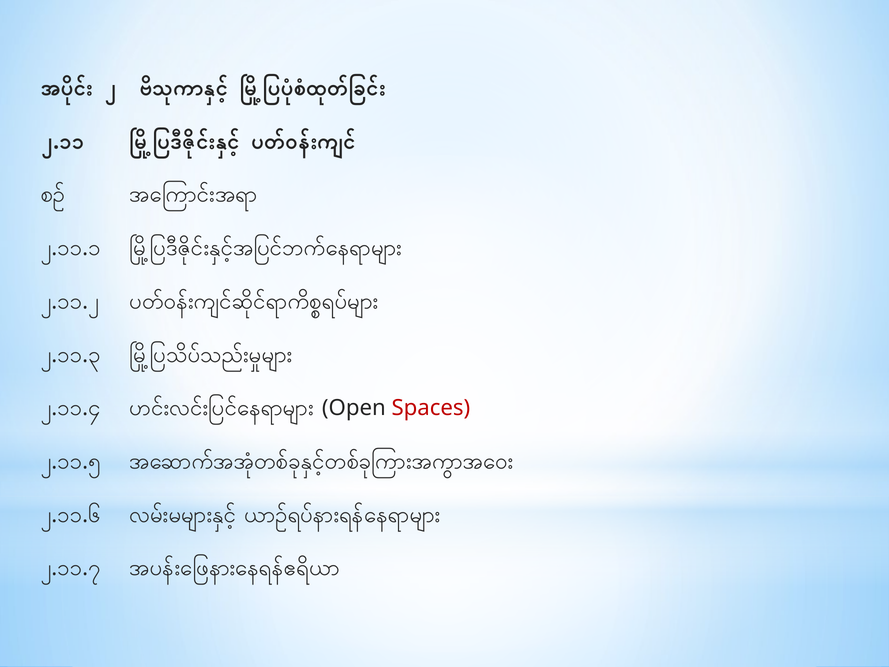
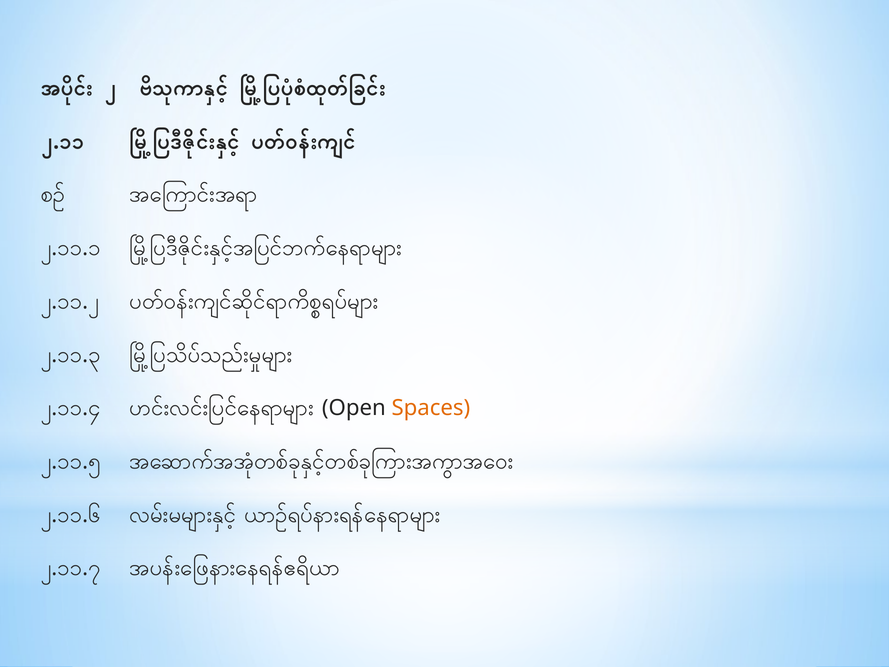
Spaces colour: red -> orange (431, 408)
